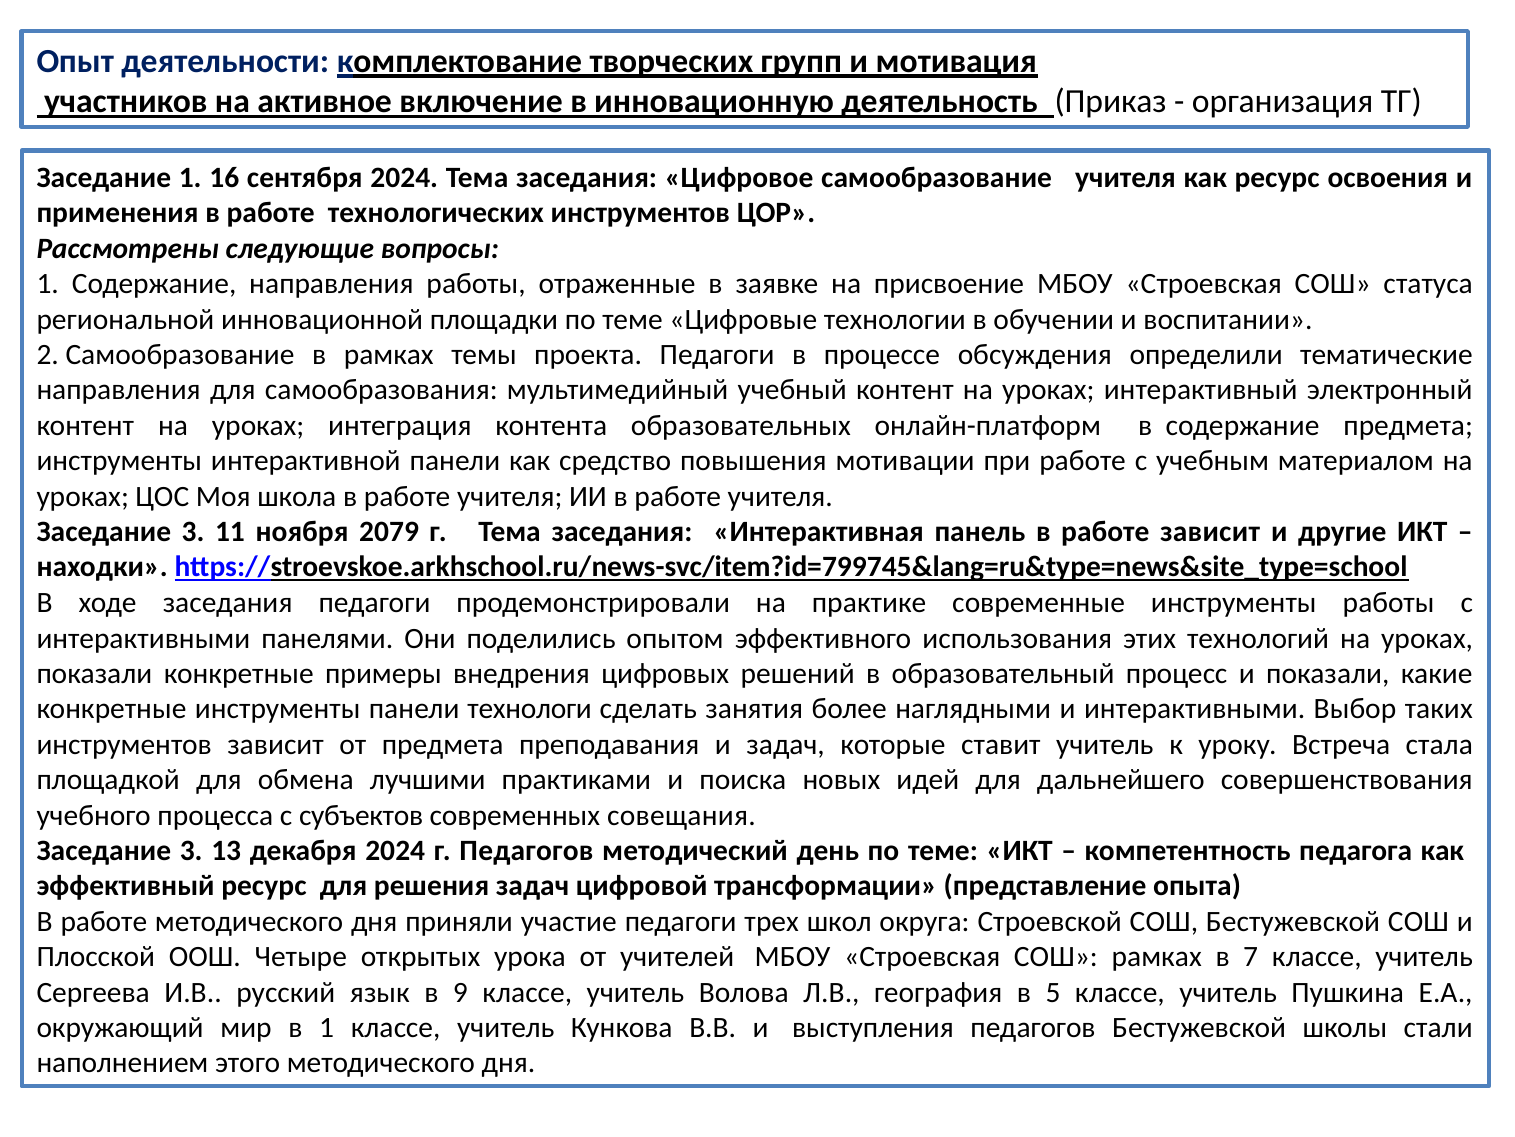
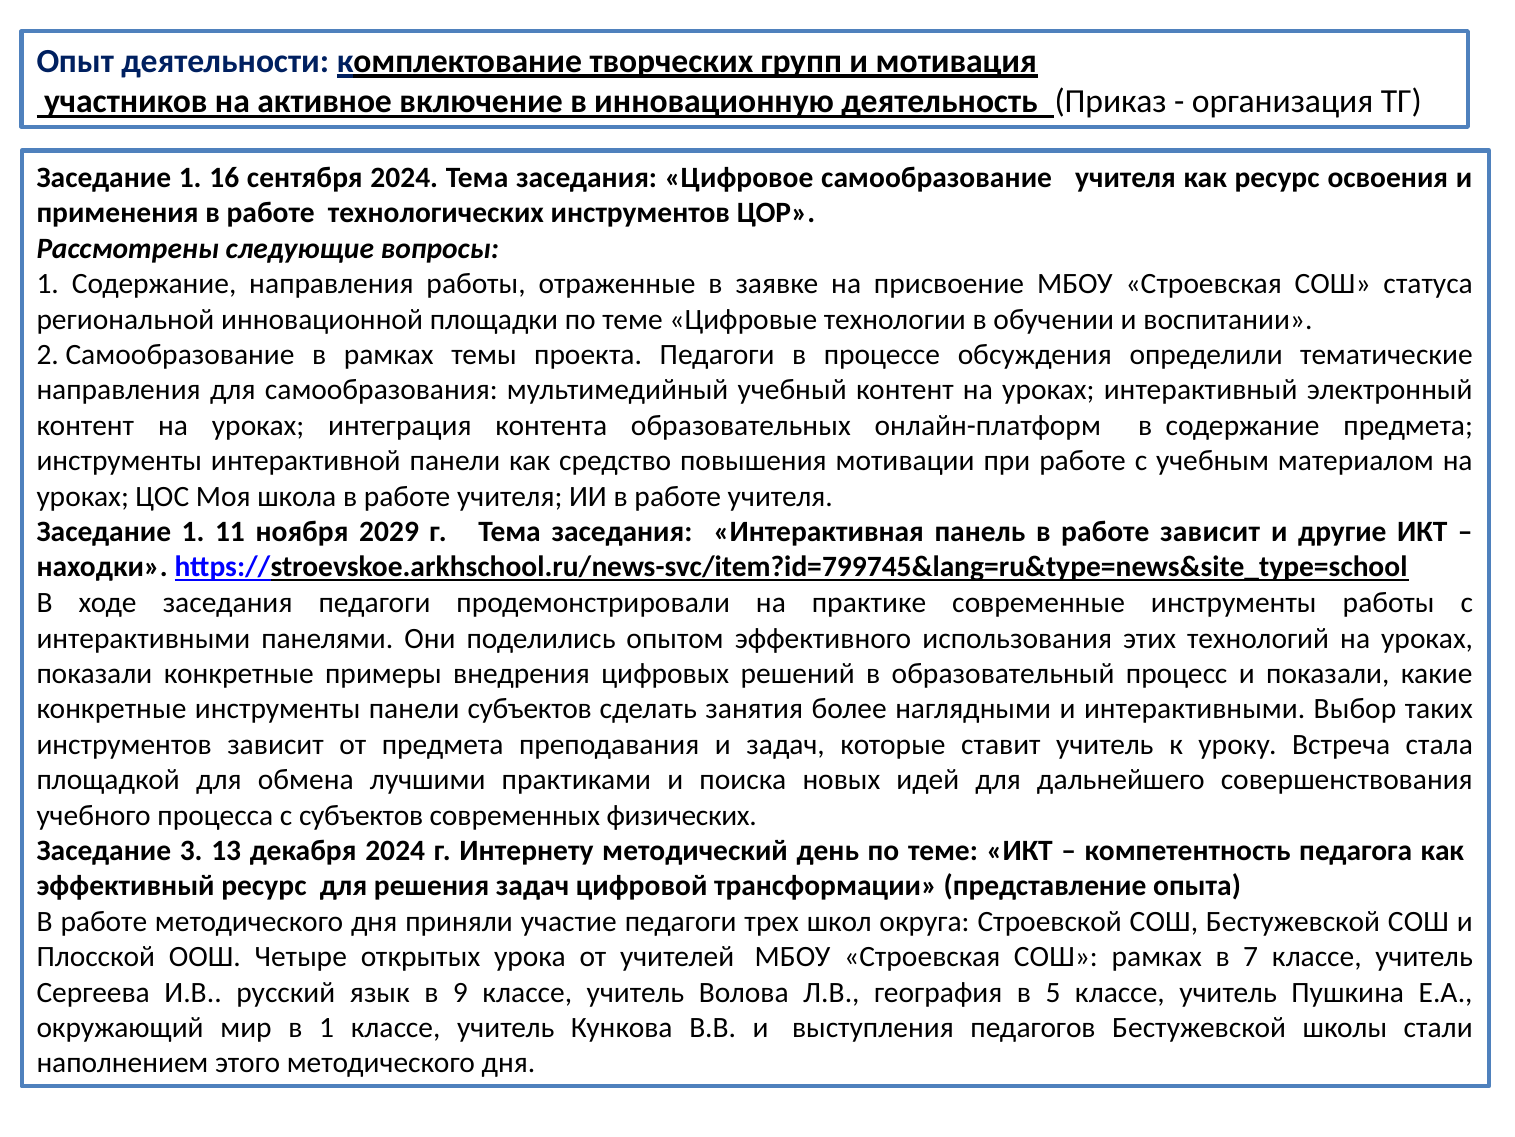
3: 3 -> 1 (193, 531)
2079: 2079 -> 2029 (389, 531)
панели технологи: технологи -> субъектов (530, 709)
совещания: совещания -> физических (682, 815)
г Педагогов: Педагогов -> Интернету (527, 850)
